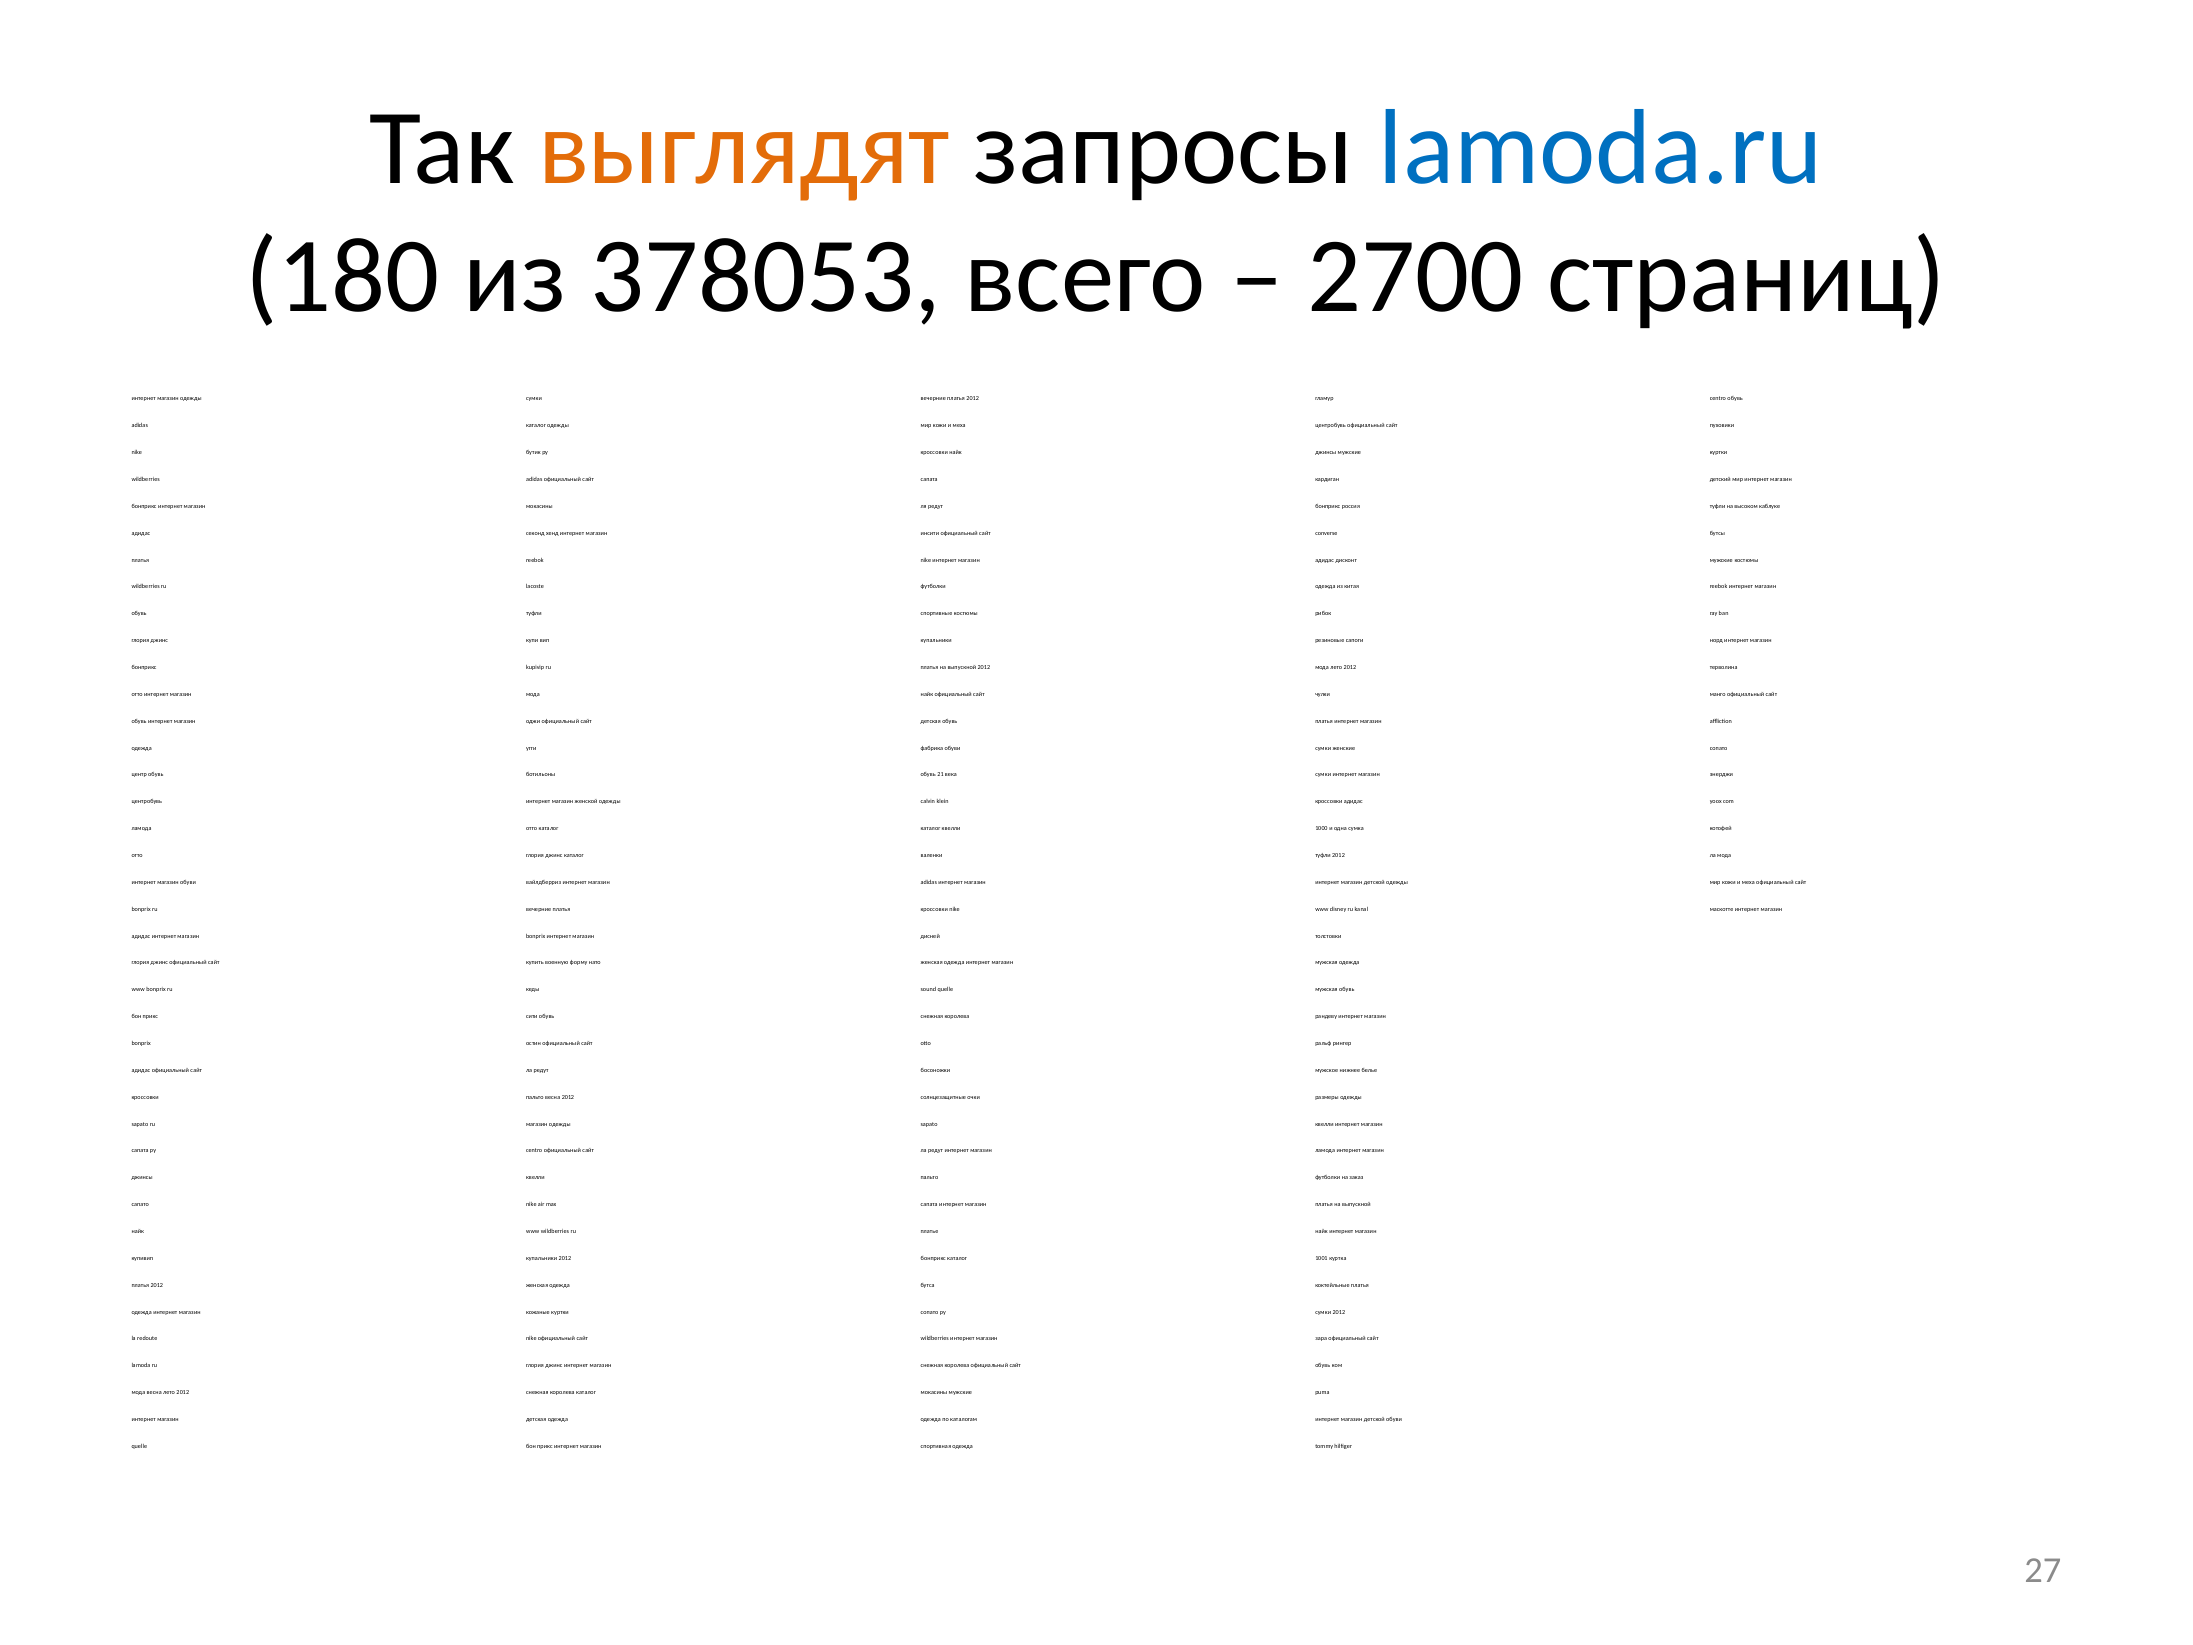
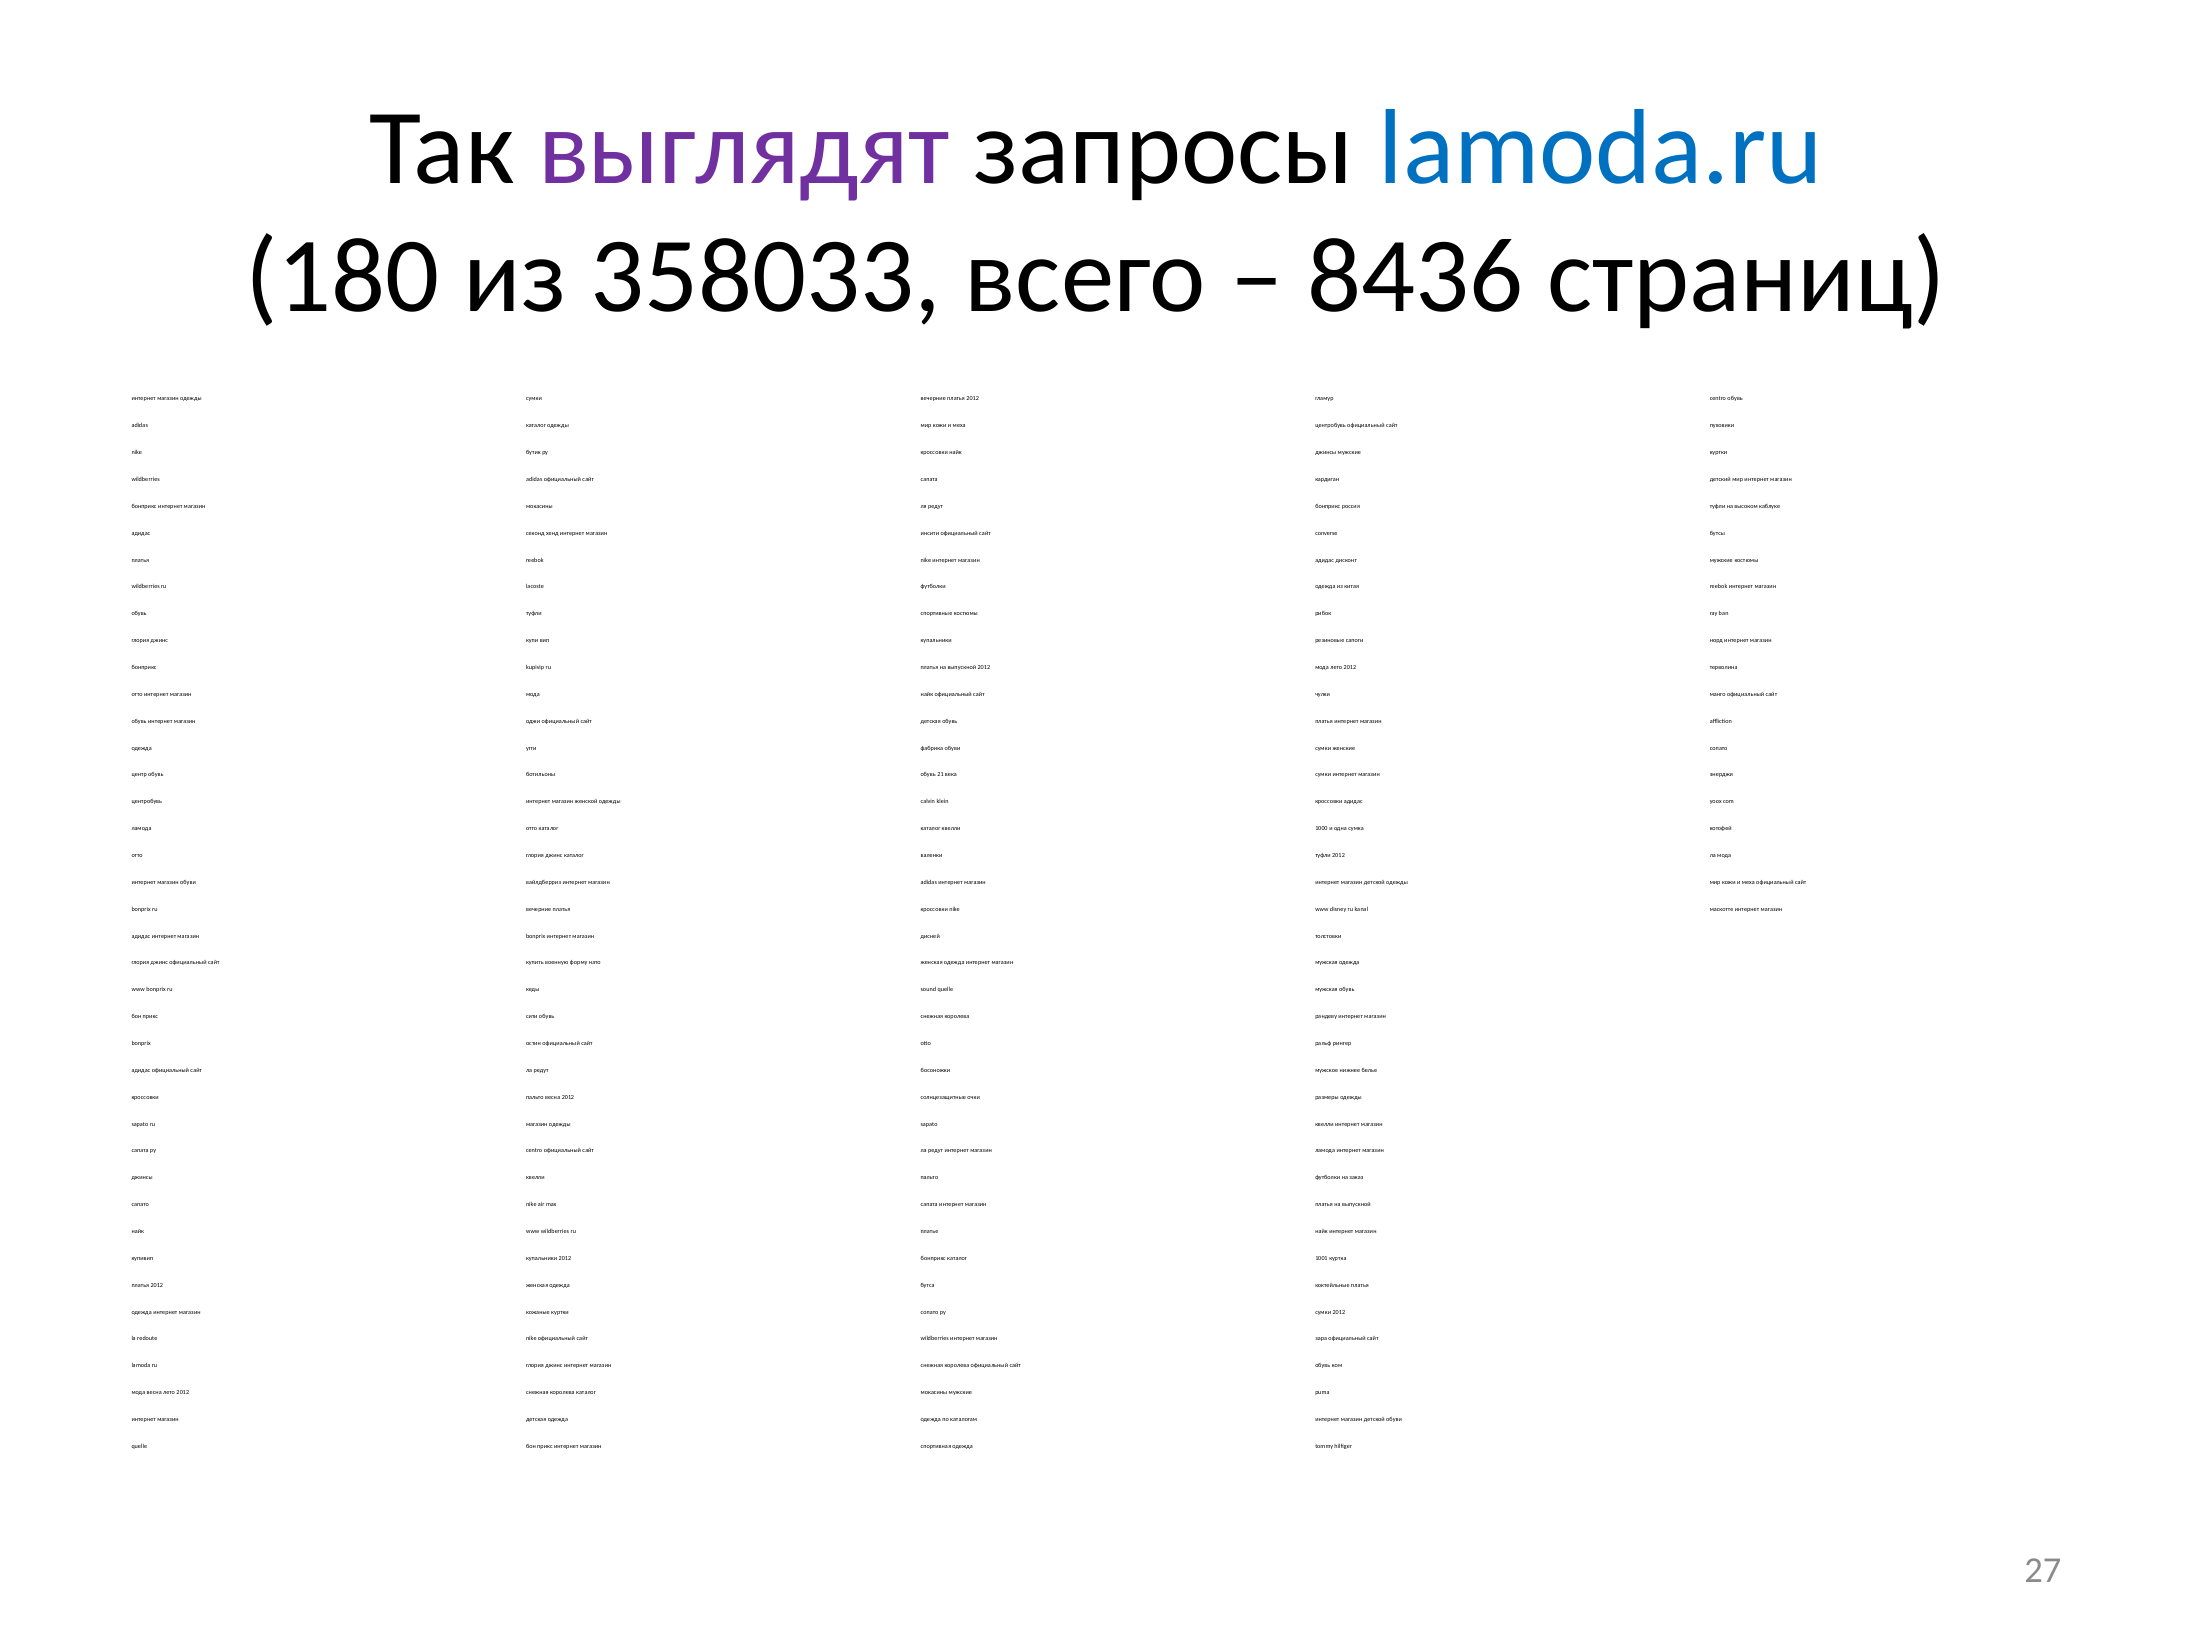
выглядят colour: orange -> purple (744, 148)
378053: 378053 -> 358033 (766, 276)
2700: 2700 -> 8436 (1415, 276)
